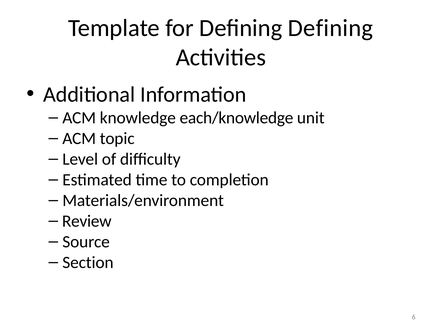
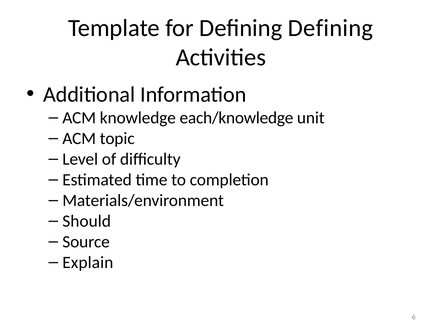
Review: Review -> Should (87, 221)
Section: Section -> Explain (88, 262)
